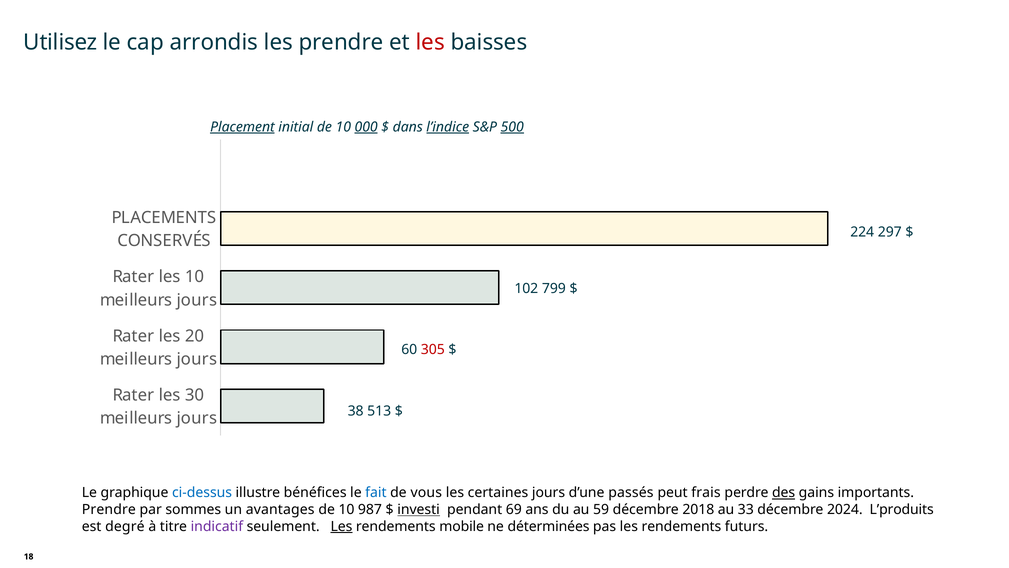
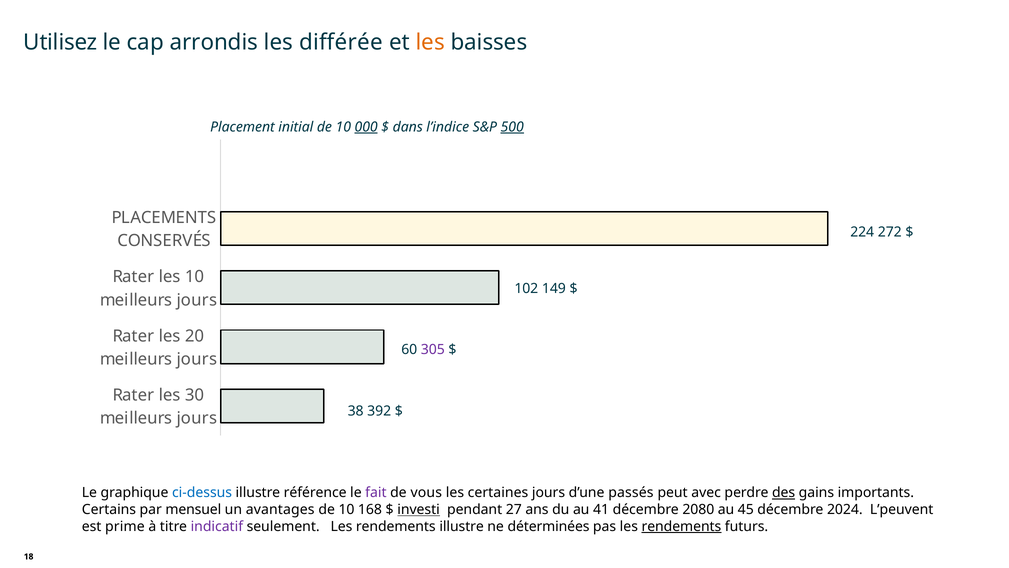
les prendre: prendre -> différée (341, 42)
les colour: red -> orange (430, 42)
Placement underline: present -> none (242, 127)
l’indice underline: present -> none (448, 127)
297: 297 -> 272 (890, 232)
799: 799 -> 149 (554, 288)
305 colour: red -> purple (433, 350)
513: 513 -> 392 (379, 411)
bénéfices: bénéfices -> référence (315, 492)
fait colour: blue -> purple (376, 492)
frais: frais -> avec (706, 492)
Prendre: Prendre -> Certains (109, 509)
sommes: sommes -> mensuel (193, 509)
987: 987 -> 168 (370, 509)
69: 69 -> 27 (514, 509)
59: 59 -> 41 (601, 509)
2018: 2018 -> 2080 (698, 509)
33: 33 -> 45 (746, 509)
L’produits: L’produits -> L’peuvent (902, 509)
degré: degré -> prime (125, 526)
Les underline: present -> none (342, 526)
rendements mobile: mobile -> illustre (462, 526)
rendements underline: none -> present (681, 526)
